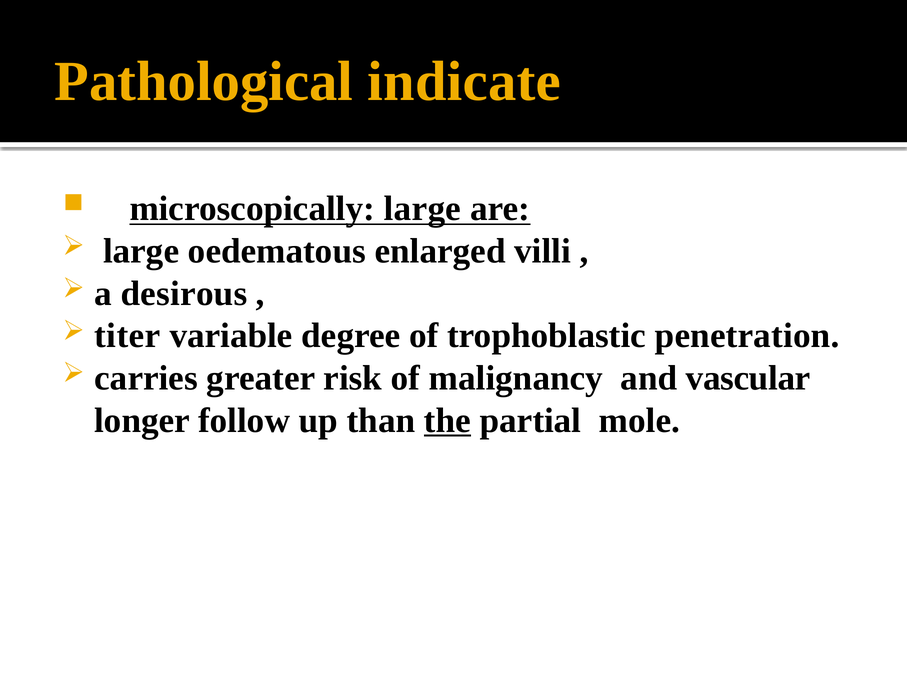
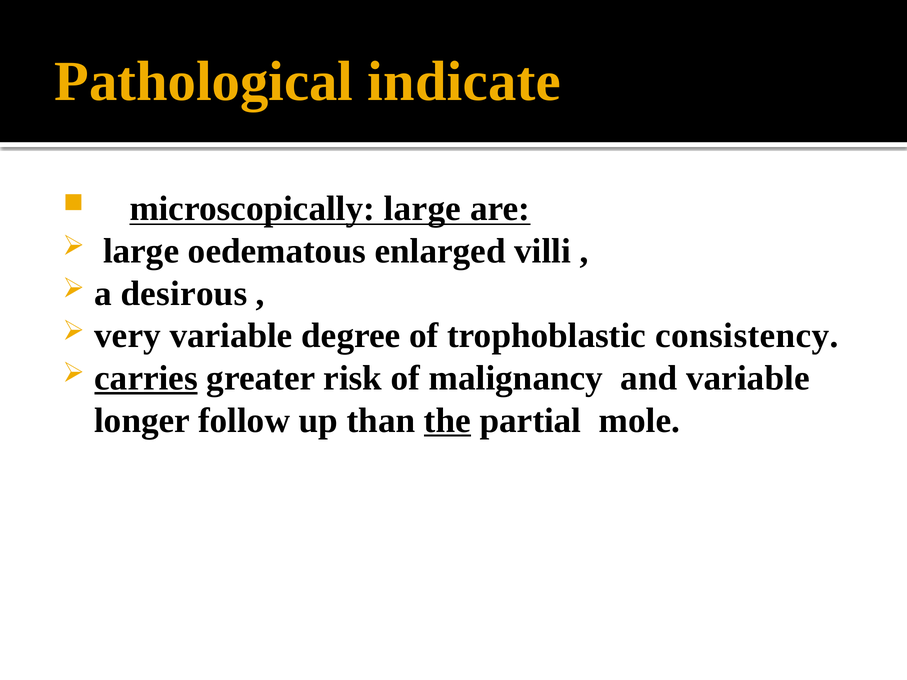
titer: titer -> very (128, 336)
penetration: penetration -> consistency (747, 336)
carries underline: none -> present (146, 378)
and vascular: vascular -> variable (748, 378)
